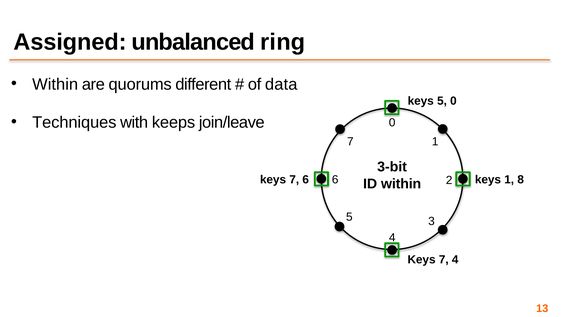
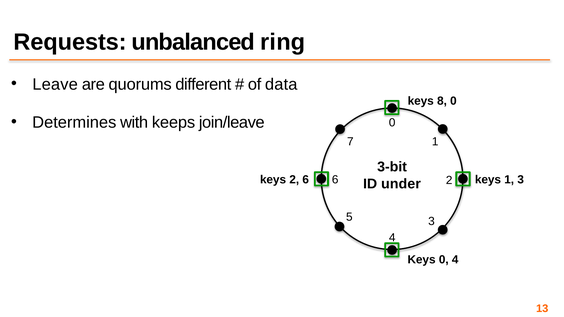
Assigned: Assigned -> Requests (70, 42)
Within: Within -> Leave (55, 84)
keys 5: 5 -> 8 (442, 101)
Techniques: Techniques -> Determines (74, 122)
7: 7 -> 2 (294, 180)
1 8: 8 -> 3 (521, 180)
ID within: within -> under (401, 184)
7: 7 -> 0 (444, 260)
